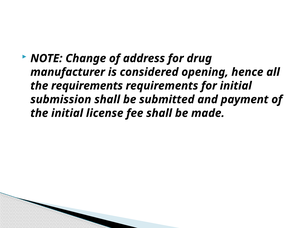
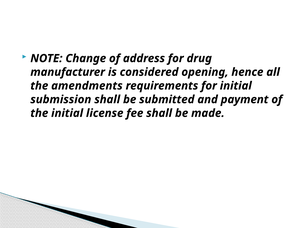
the requirements: requirements -> amendments (87, 86)
